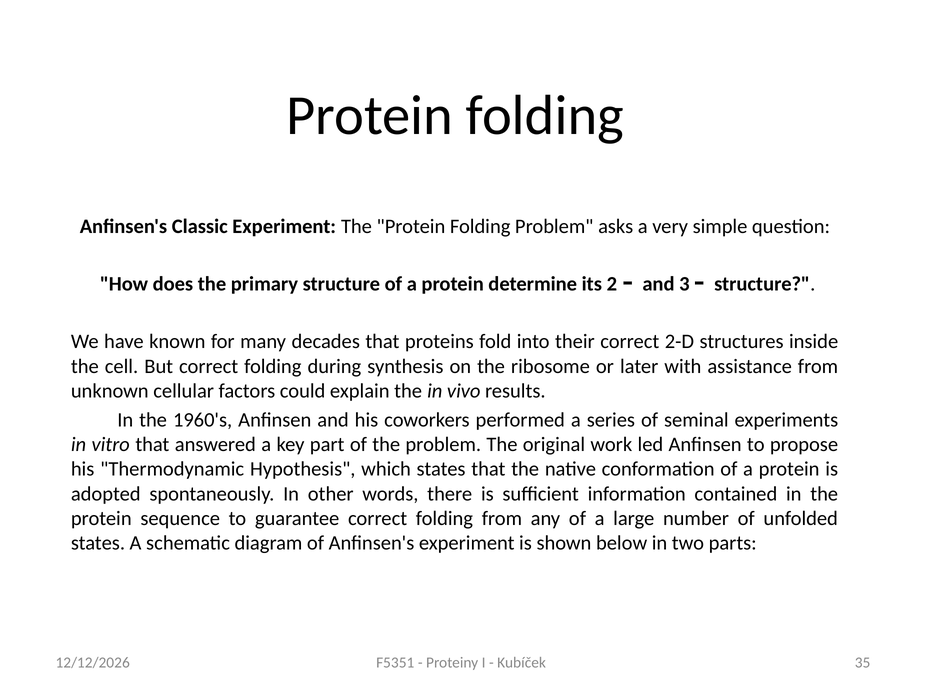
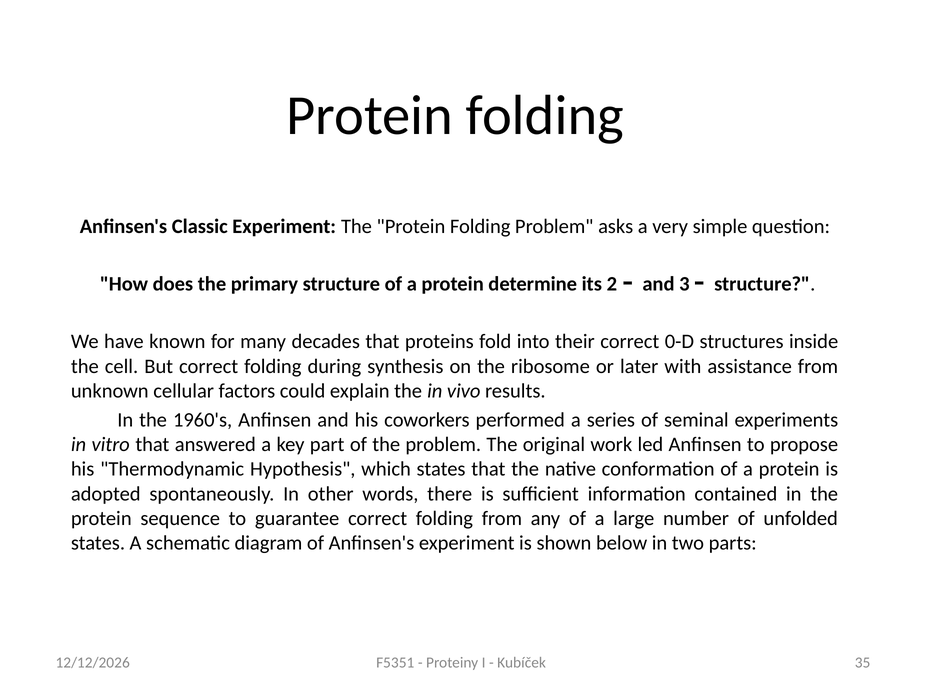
2-D: 2-D -> 0-D (679, 342)
